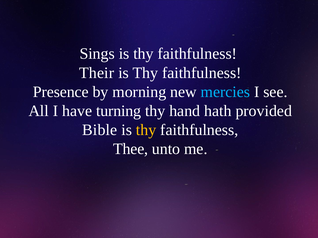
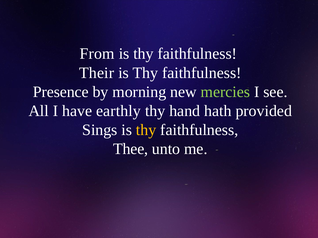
Sings: Sings -> From (97, 54)
mercies colour: light blue -> light green (225, 92)
turning: turning -> earthly (118, 111)
Bible: Bible -> Sings (100, 130)
